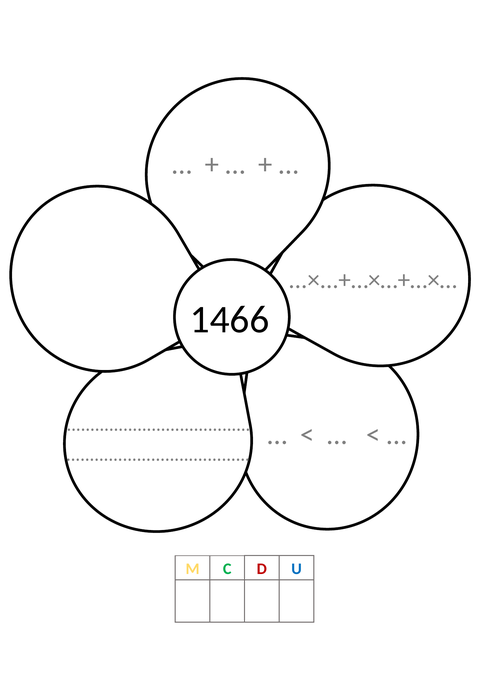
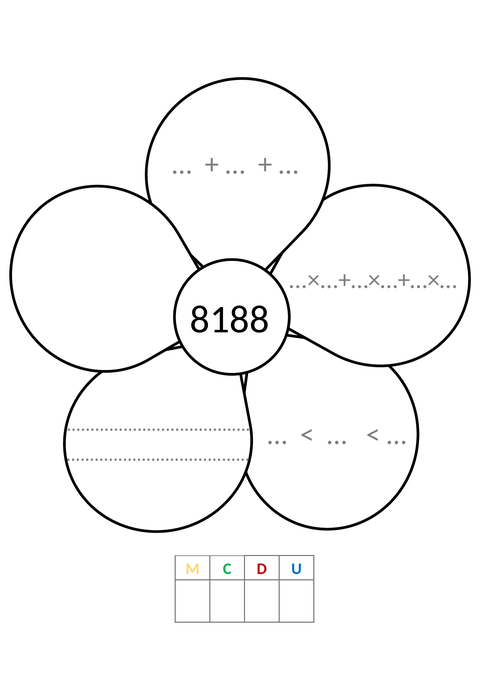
1466: 1466 -> 8188 (230, 320)
